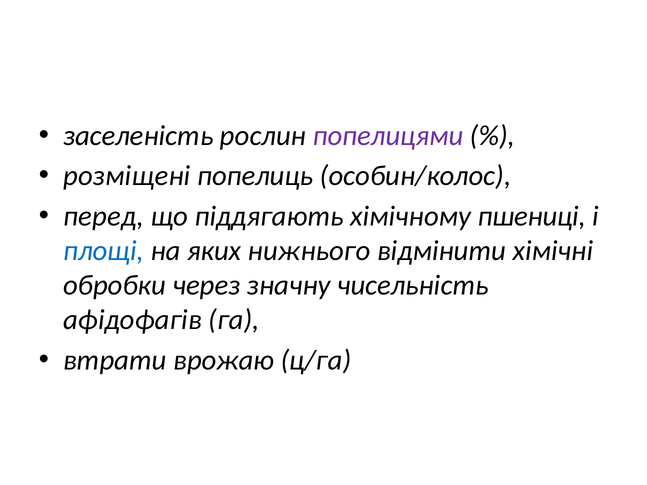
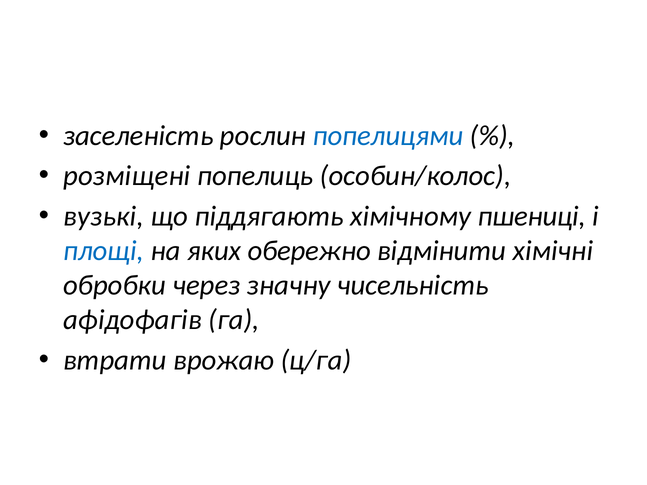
попелицями colour: purple -> blue (388, 136)
перед: перед -> вузькі (103, 216)
нижнього: нижнього -> обережно (309, 251)
